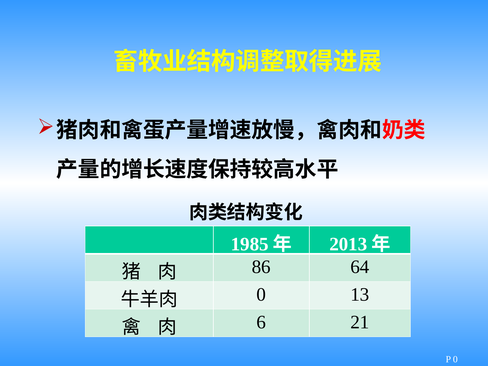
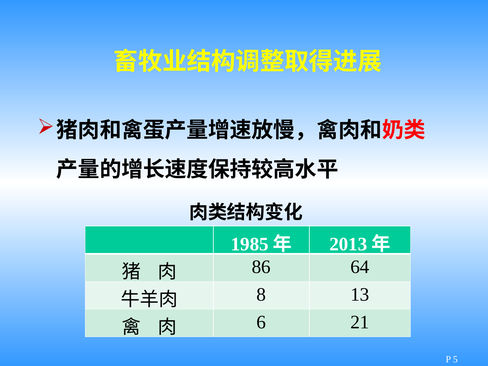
0: 0 -> 8 (261, 295)
P 0: 0 -> 5 (455, 359)
